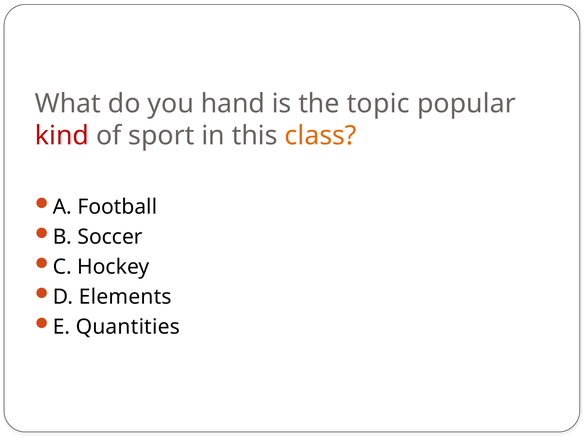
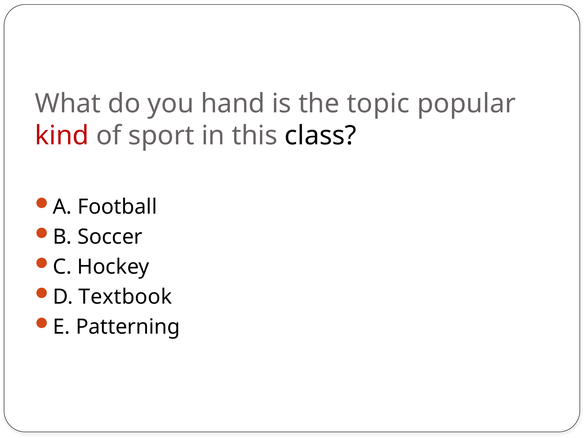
class colour: orange -> black (321, 136)
Elements: Elements -> Textbook (125, 297)
Quantities: Quantities -> Patterning (128, 327)
